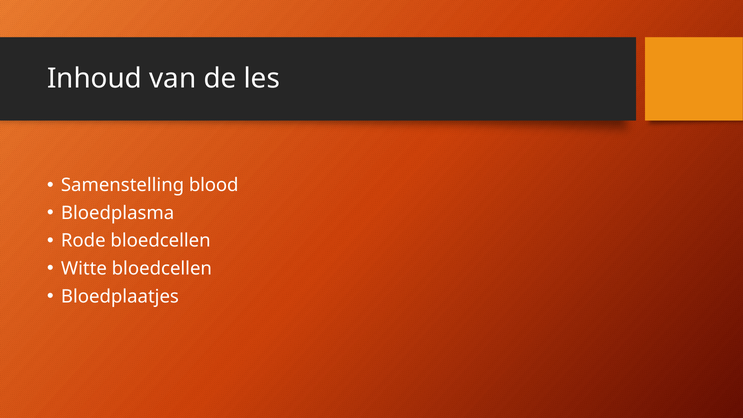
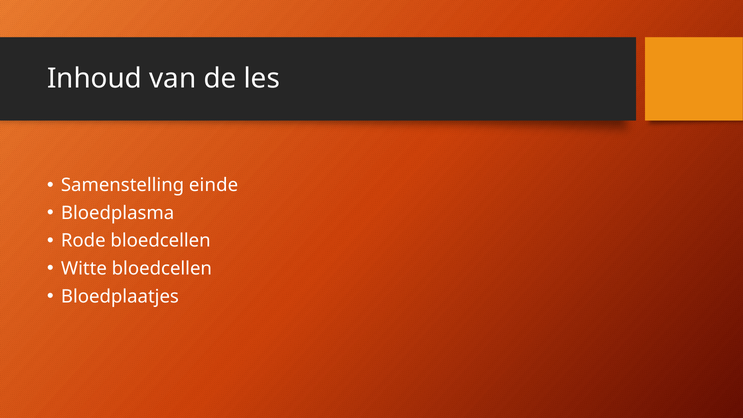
blood: blood -> einde (214, 185)
